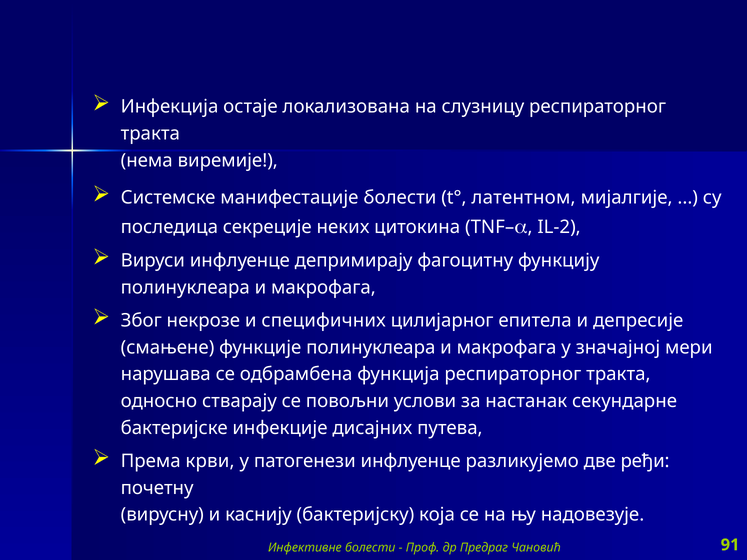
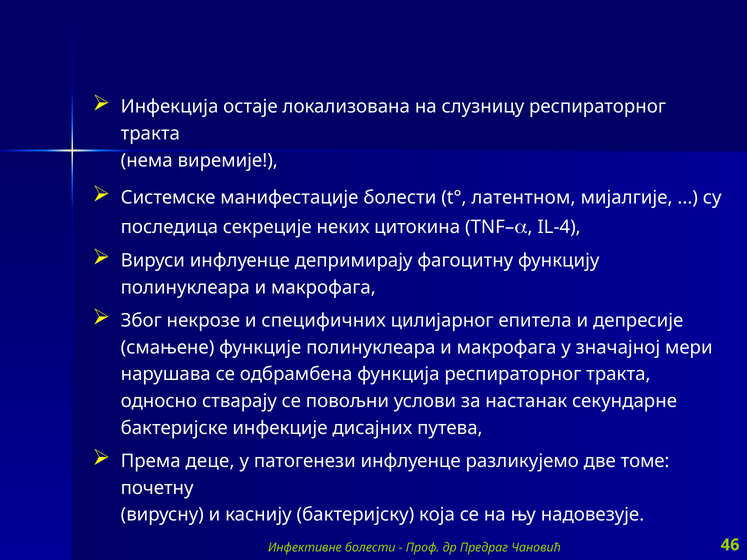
IL-2: IL-2 -> IL-4 (559, 227)
крви: крви -> деце (210, 461)
ређи: ређи -> томе (645, 461)
91: 91 -> 46 (730, 545)
